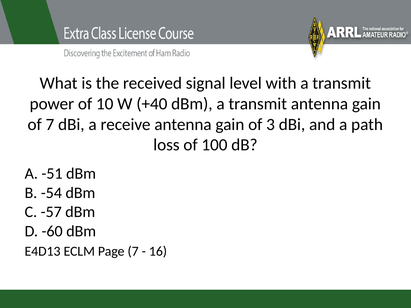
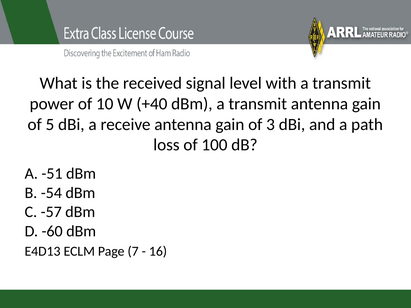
of 7: 7 -> 5 (50, 124)
